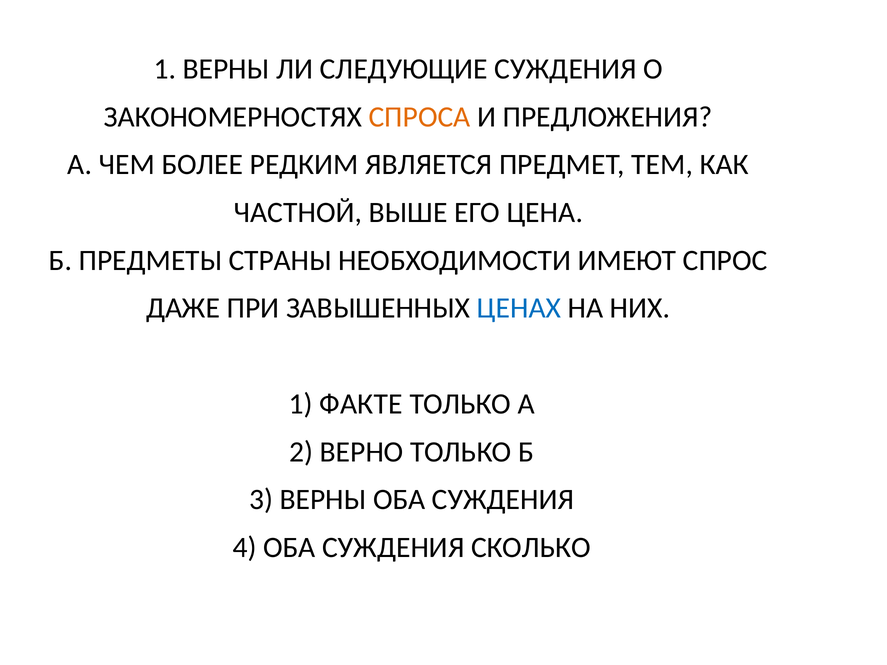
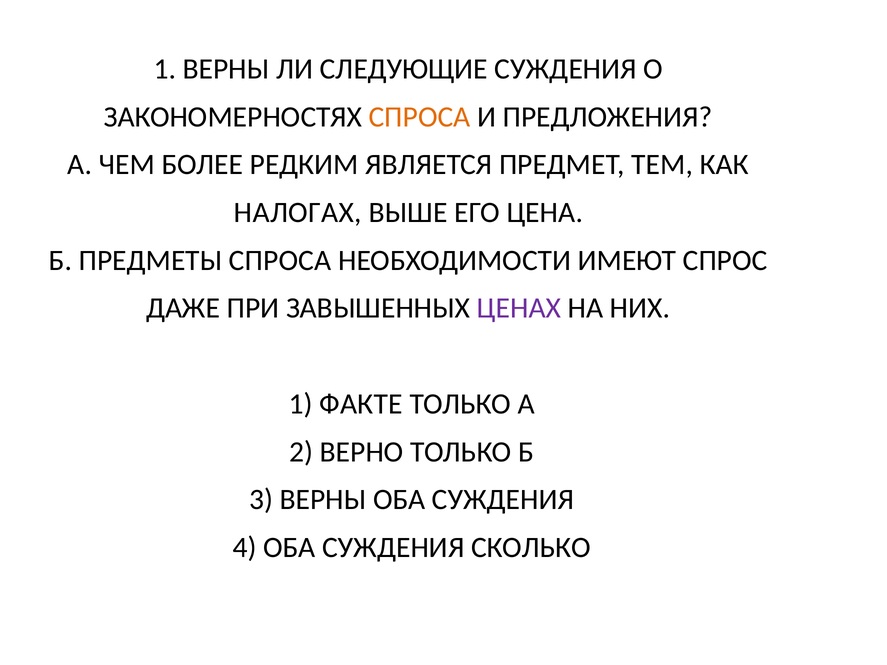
ЧАСТНОЙ: ЧАСТНОЙ -> НАЛОГАХ (298, 213)
ПРЕДМЕТЫ СТРАНЫ: СТРАНЫ -> СПРОСА (280, 260)
ЦЕНАХ colour: blue -> purple (519, 308)
